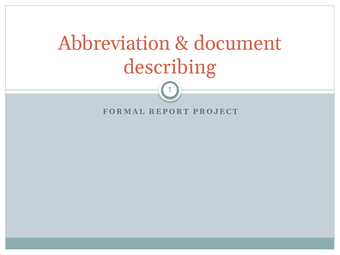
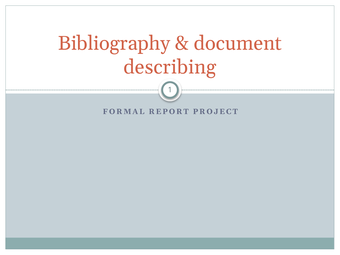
Abbreviation: Abbreviation -> Bibliography (114, 43)
